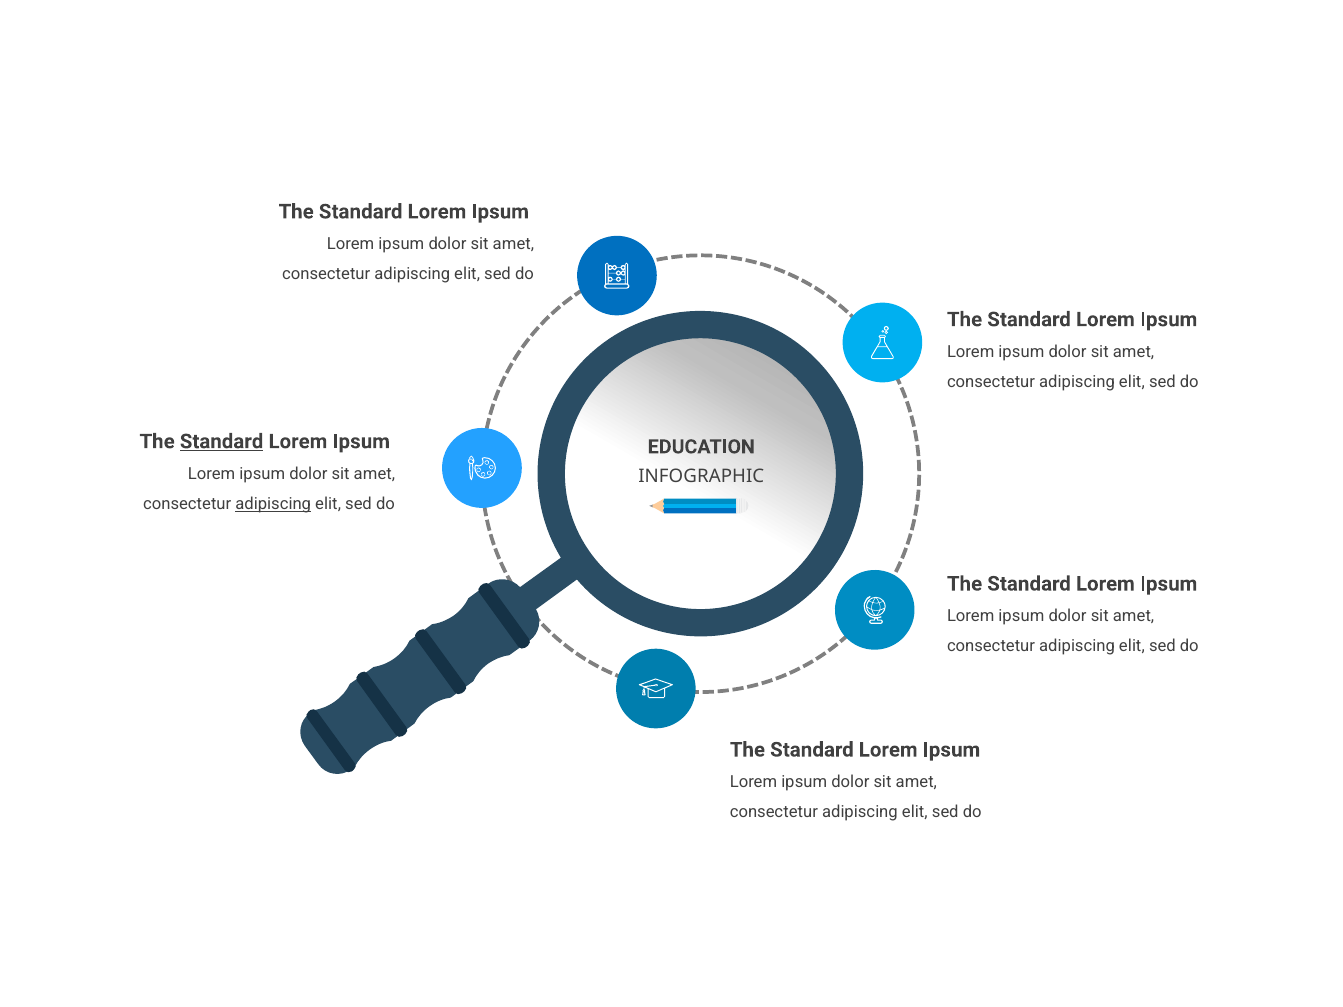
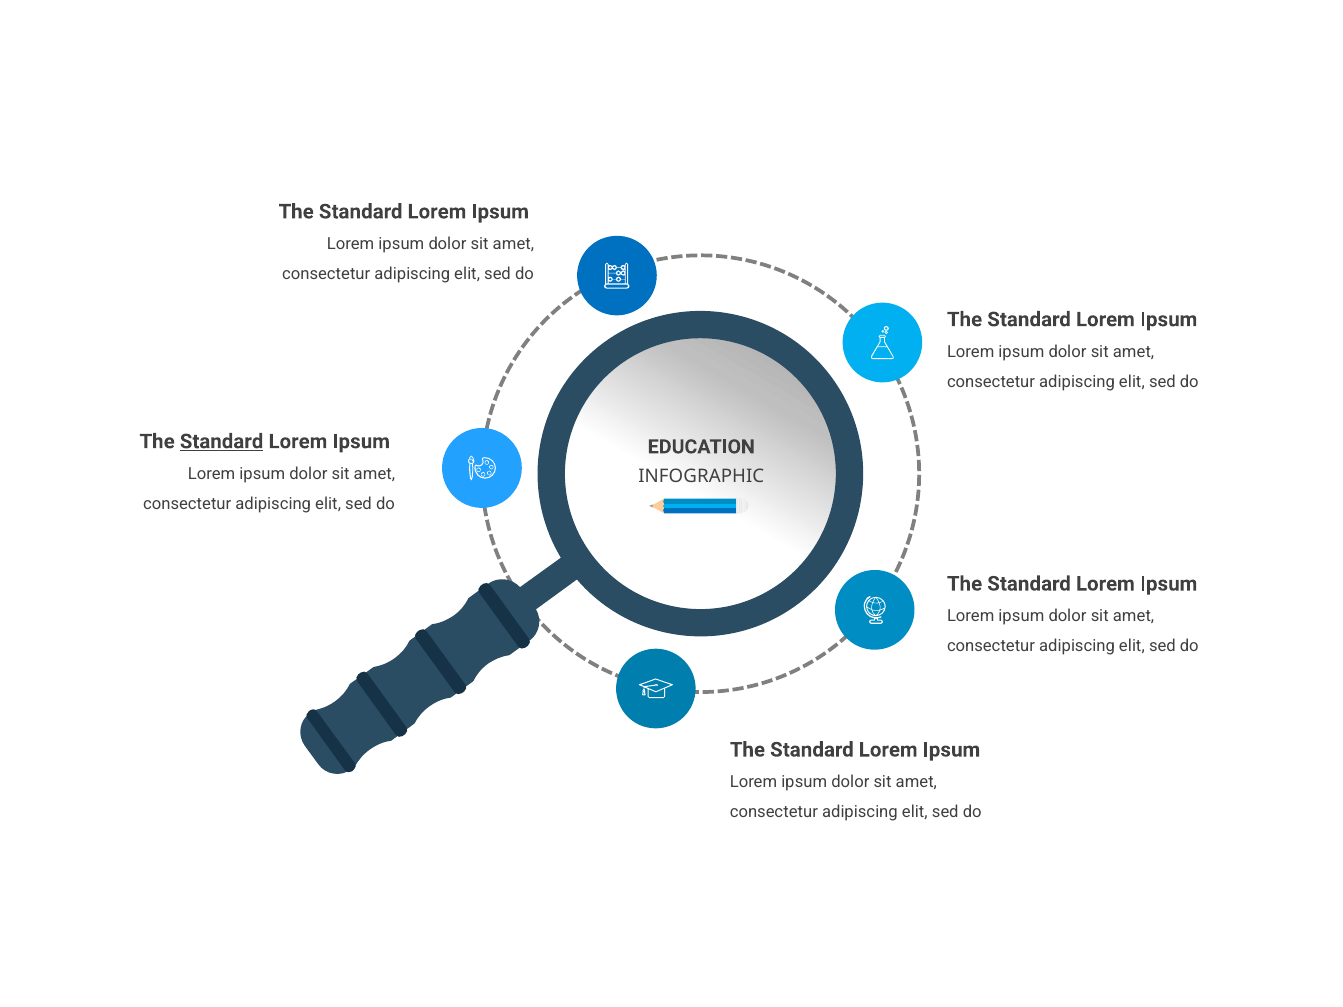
adipiscing underline: present -> none (273, 504)
